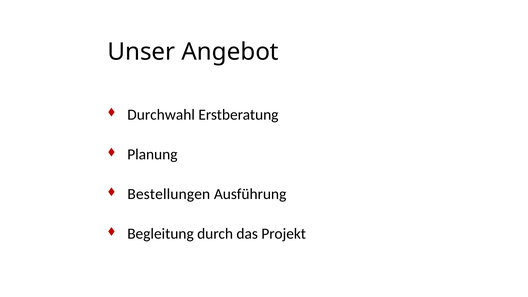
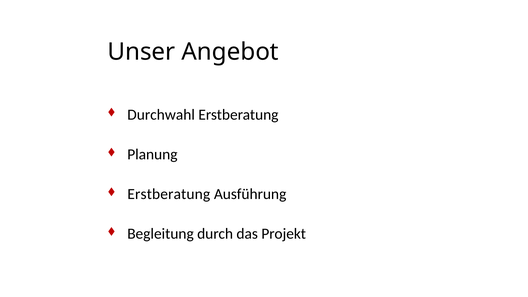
Bestellungen: Bestellungen -> Erstberatung (169, 194)
